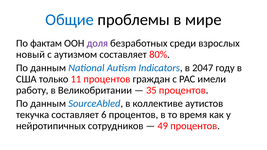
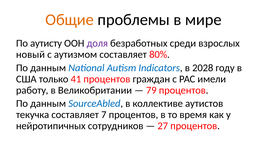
Общие colour: blue -> orange (70, 20)
фактам: фактам -> аутисту (46, 43)
2047: 2047 -> 2028 (203, 68)
11: 11 -> 41 (76, 79)
35: 35 -> 79 (151, 90)
6: 6 -> 7 (104, 115)
49: 49 -> 27 (163, 126)
